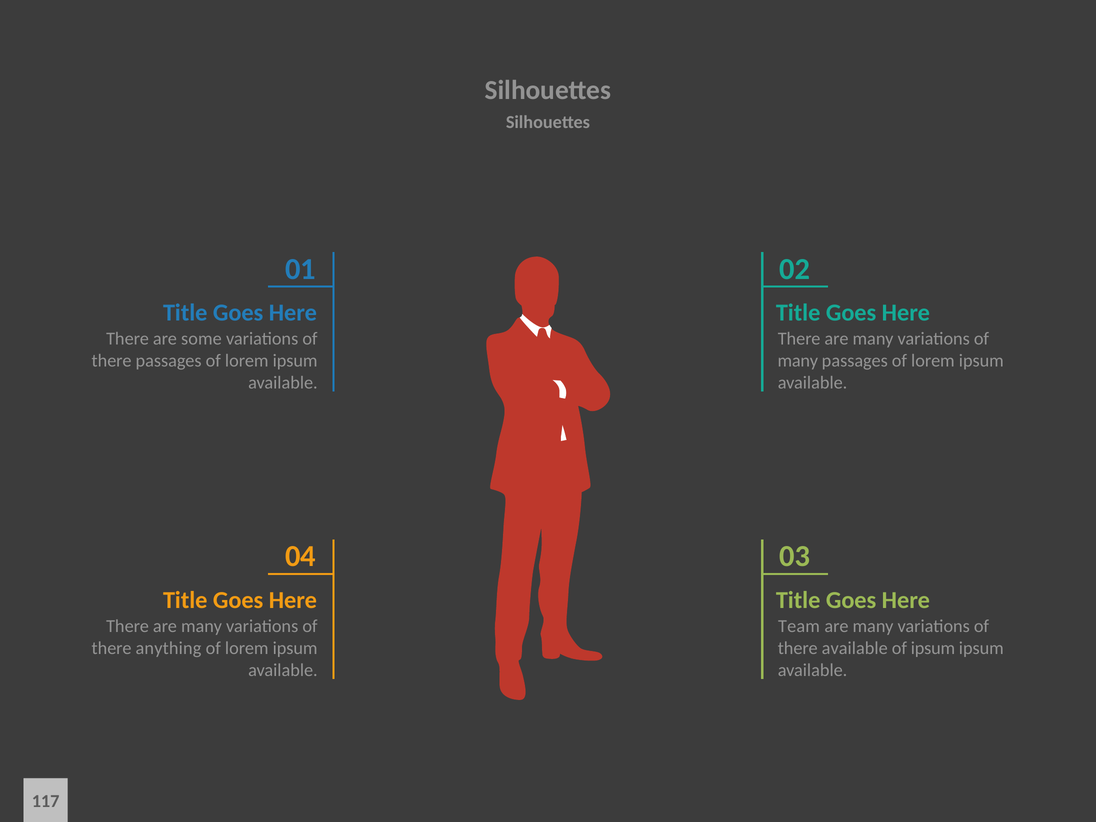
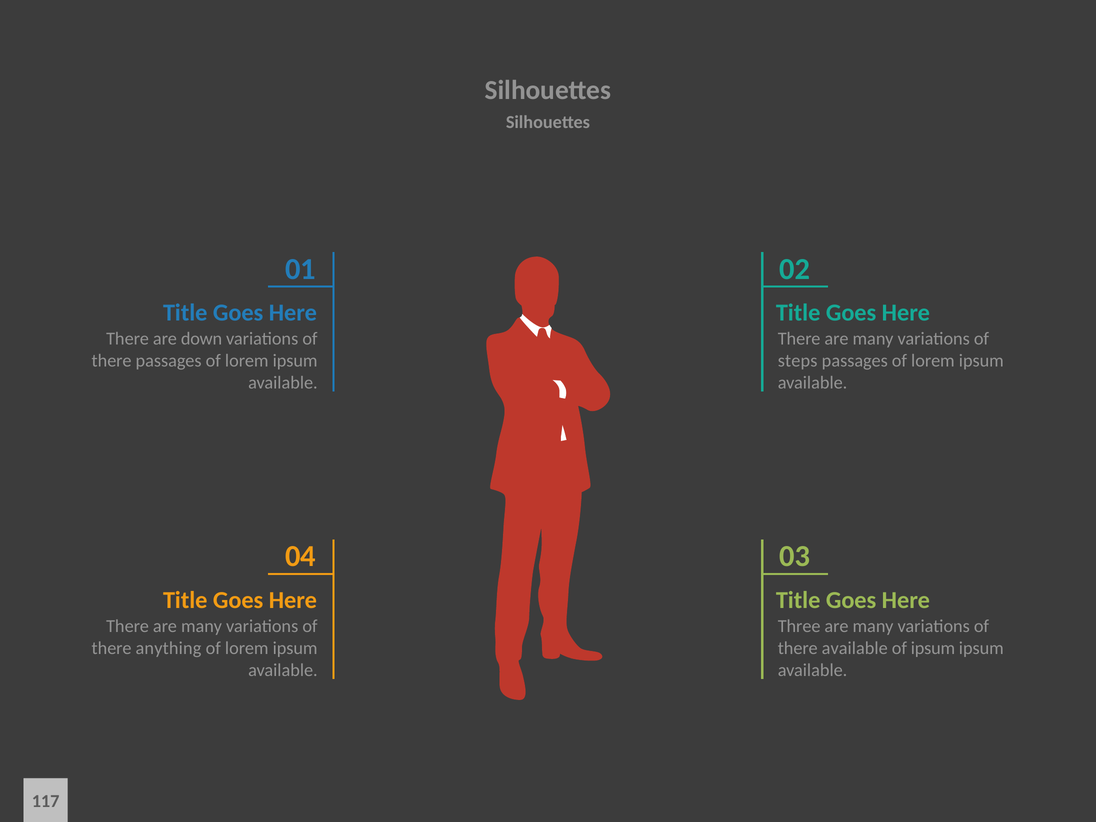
some: some -> down (202, 339)
many: many -> steps (798, 361)
Team: Team -> Three (799, 626)
